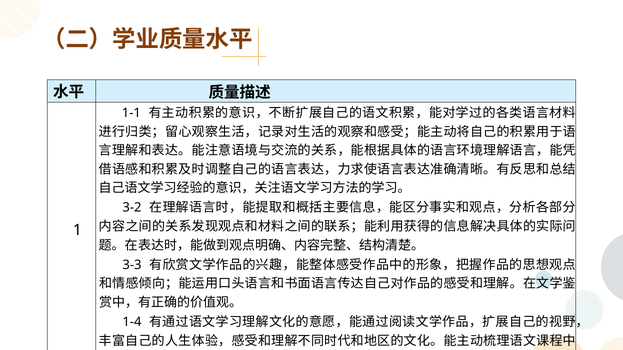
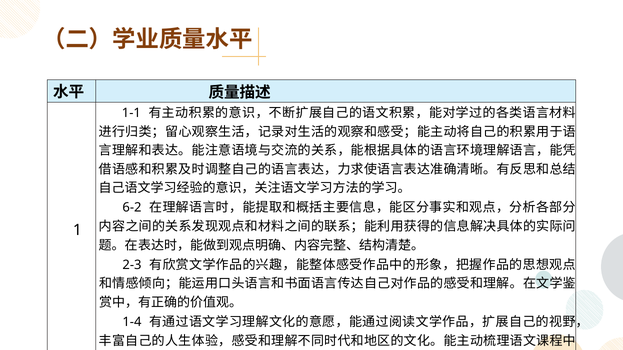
3-2: 3-2 -> 6-2 (132, 208)
3-3: 3-3 -> 2-3 (132, 265)
